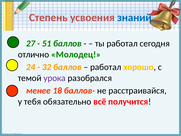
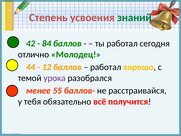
знаний colour: blue -> green (134, 18)
27: 27 -> 42 (31, 43)
51: 51 -> 84 (47, 43)
24: 24 -> 44 (31, 67)
32: 32 -> 12 (47, 67)
18: 18 -> 55 (57, 91)
